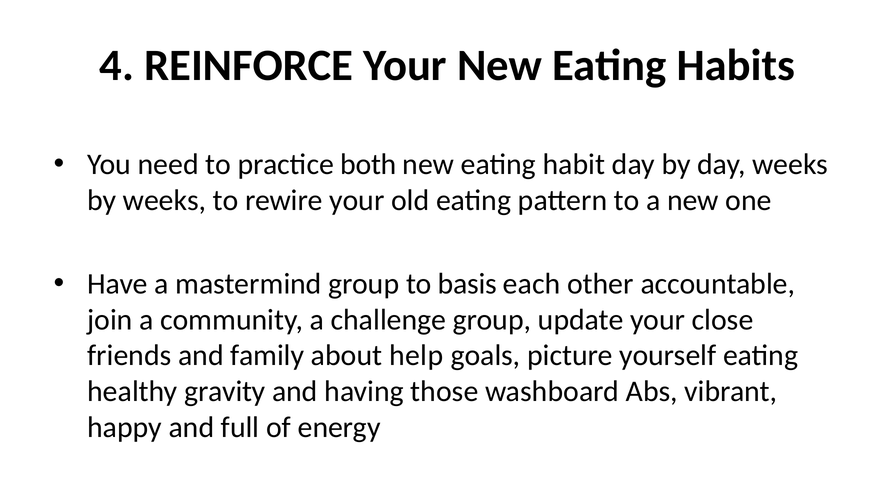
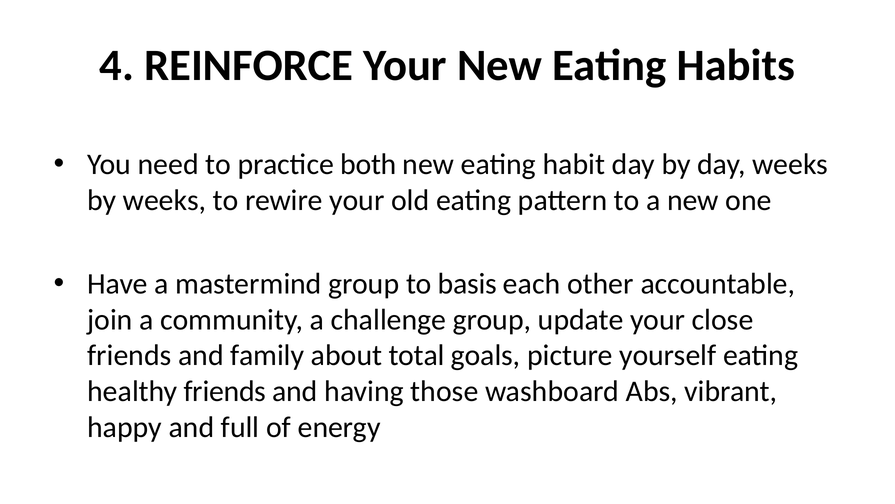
help: help -> total (417, 355)
healthy gravity: gravity -> friends (225, 391)
